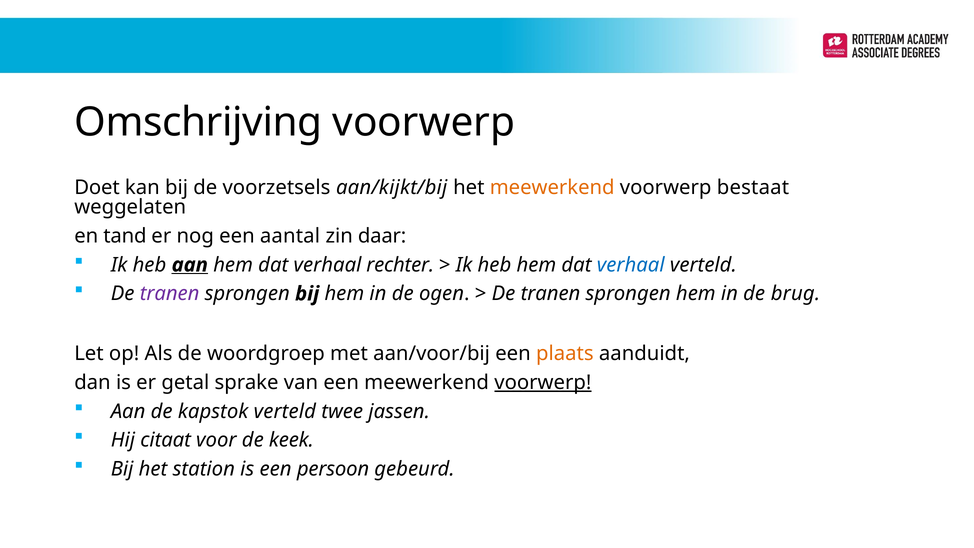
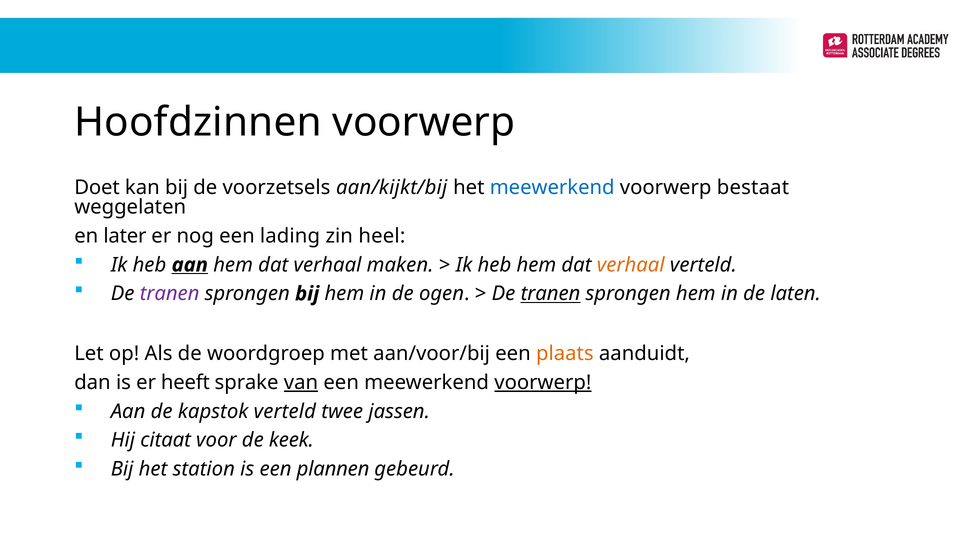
Omschrijving: Omschrijving -> Hoofdzinnen (198, 123)
meewerkend colour: orange -> blue (552, 187)
tand: tand -> later (125, 236)
aantal: aantal -> lading (290, 236)
daar: daar -> heel (382, 236)
rechter: rechter -> maken (400, 265)
verhaal colour: blue -> orange (631, 265)
tranen underline: none -> present (550, 294)
brug: brug -> laten (796, 294)
getal: getal -> heeft (185, 382)
van underline: none -> present (301, 382)
persoon: persoon -> plannen (333, 469)
